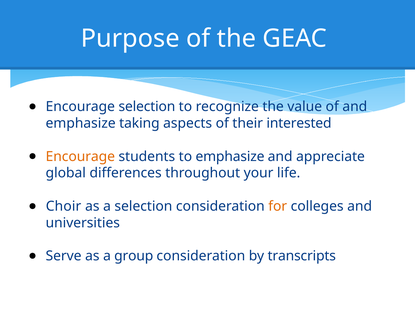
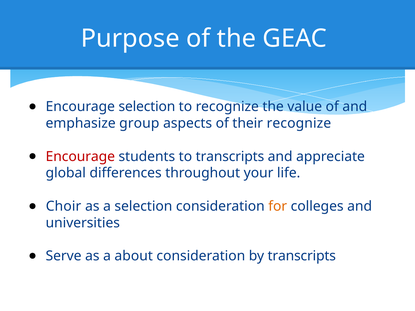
taking: taking -> group (139, 123)
their interested: interested -> recognize (299, 123)
Encourage colour: orange -> red (80, 157)
to emphasize: emphasize -> transcripts (230, 157)
group: group -> about (134, 256)
